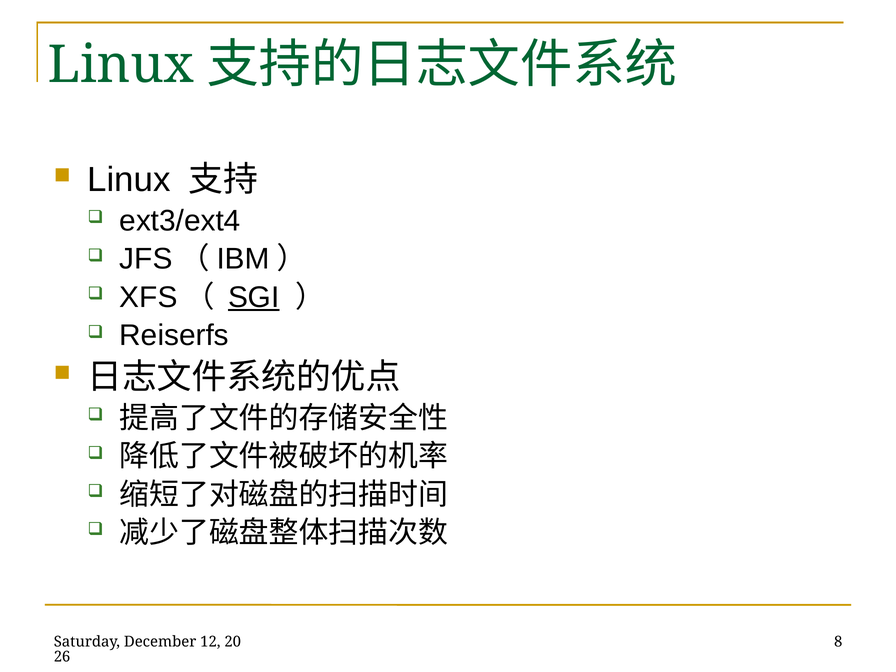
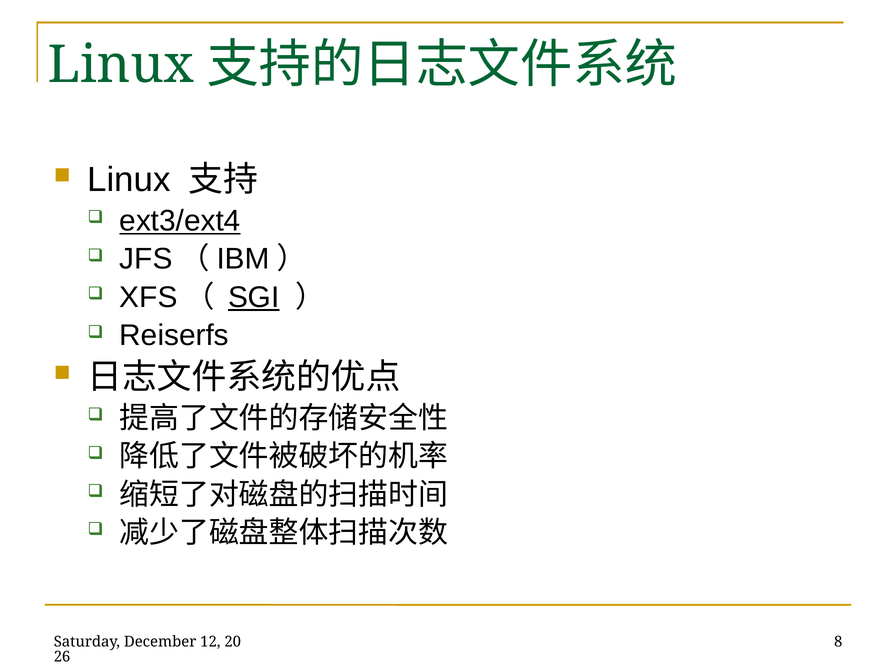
ext3/ext4 underline: none -> present (180, 221)
